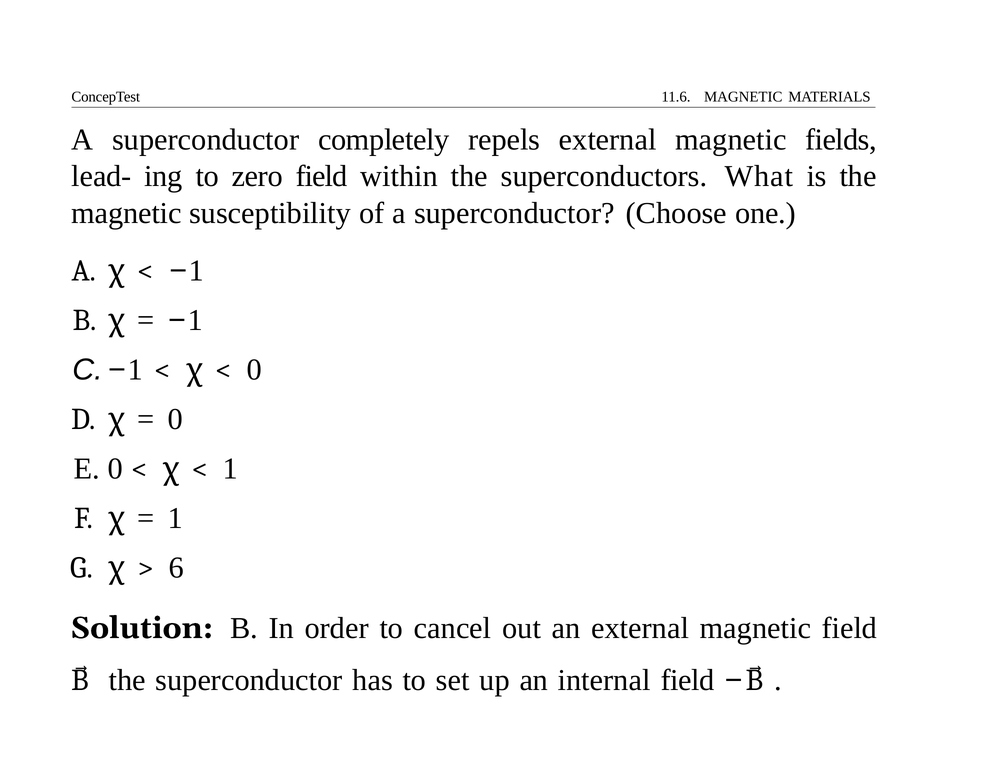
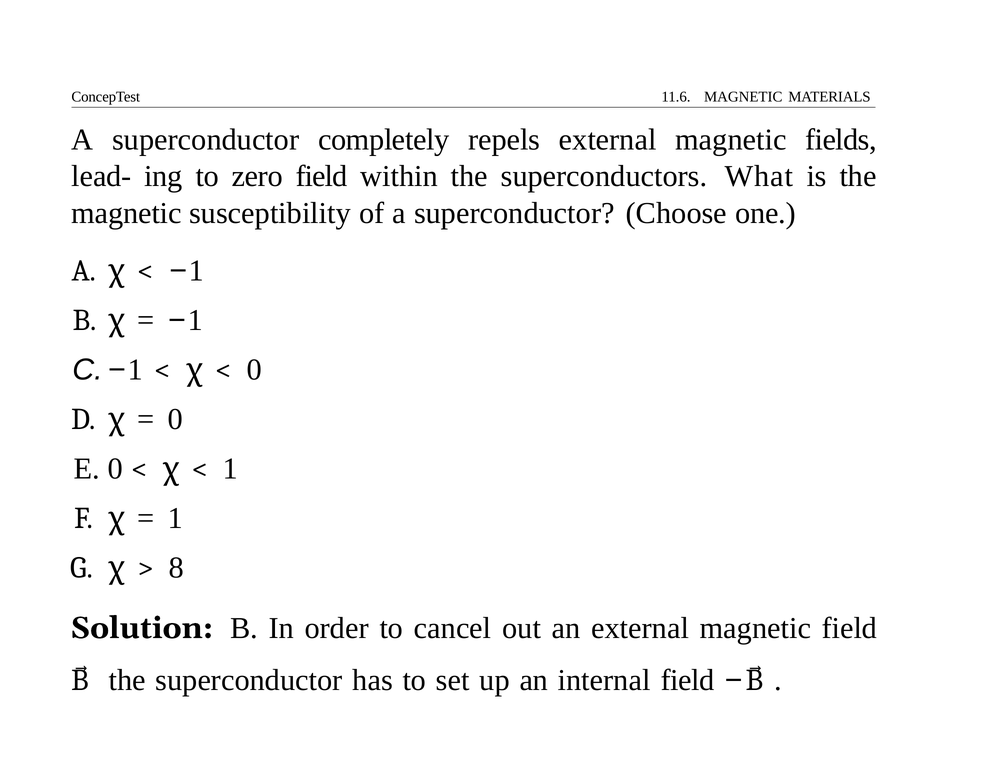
6: 6 -> 8 (176, 568)
